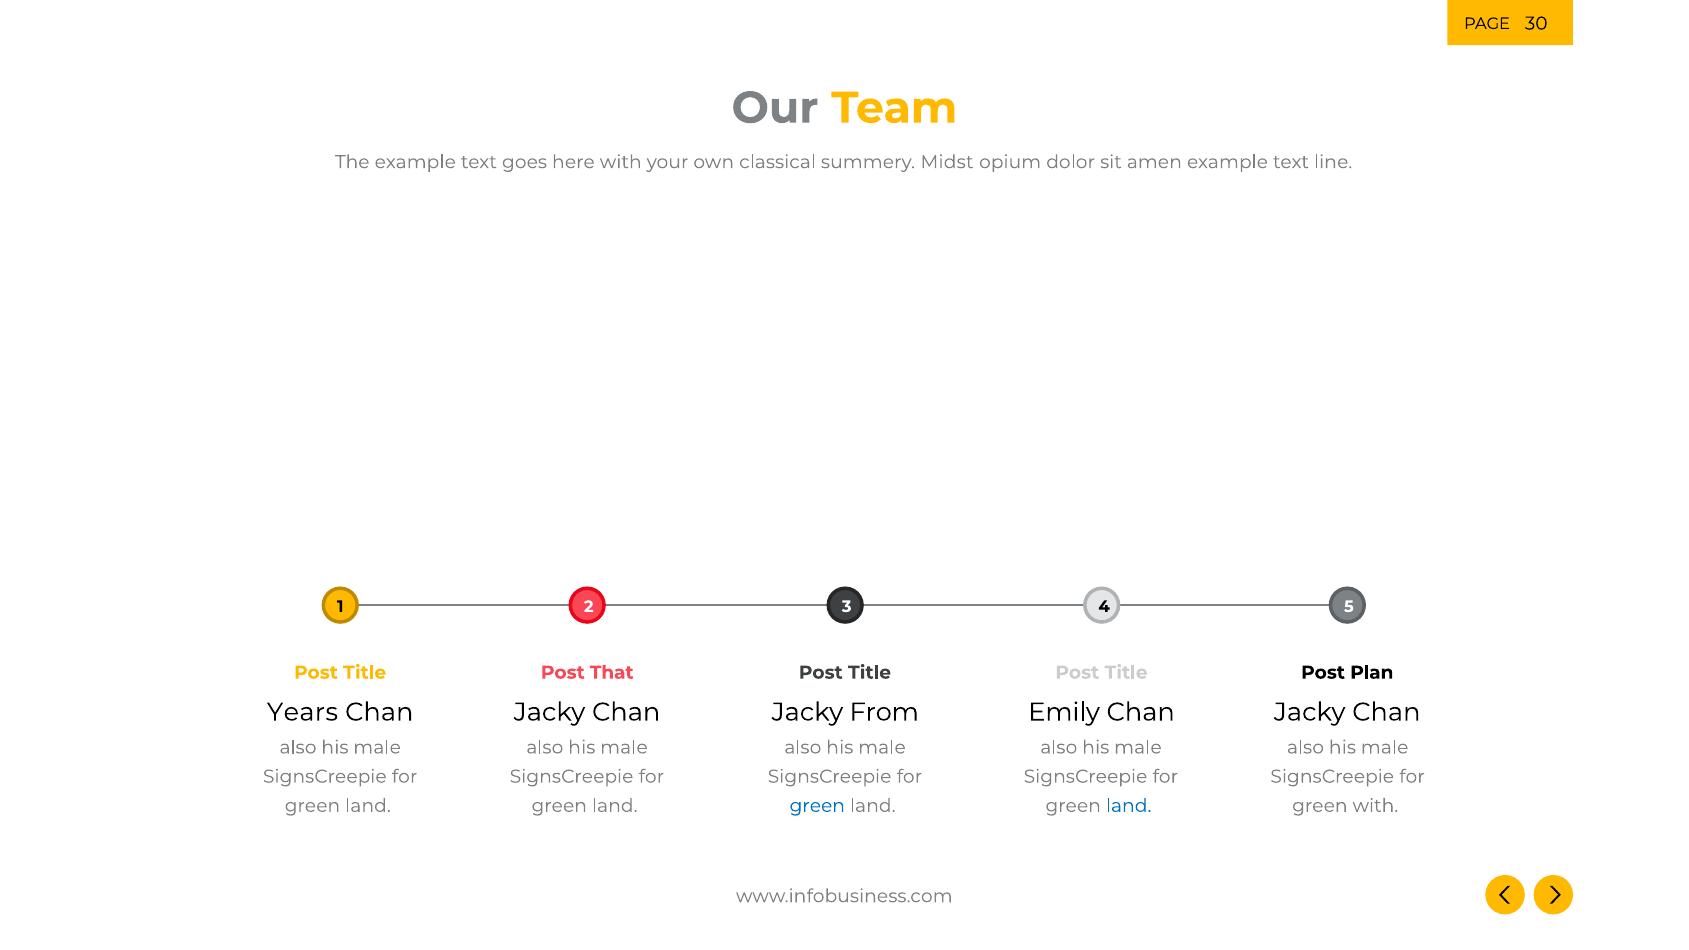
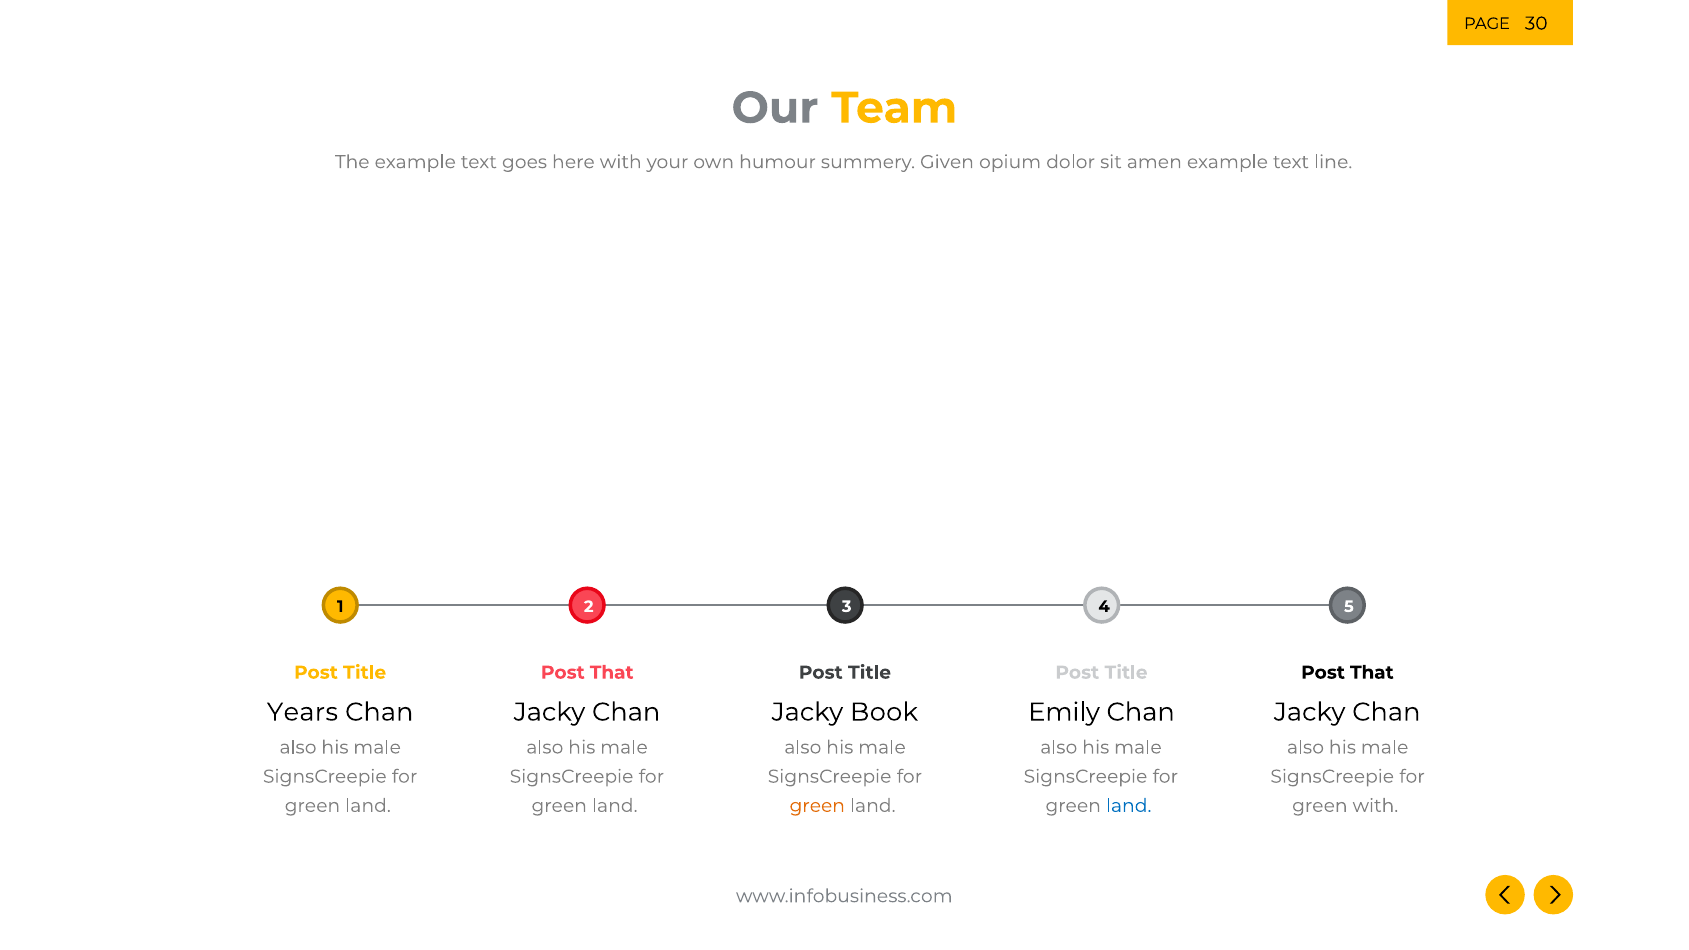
classical: classical -> humour (778, 162)
Midst: Midst -> Given (947, 162)
Plan: Plan -> That (1372, 673)
From: From -> Book (884, 712)
green colour: blue -> orange (817, 806)
